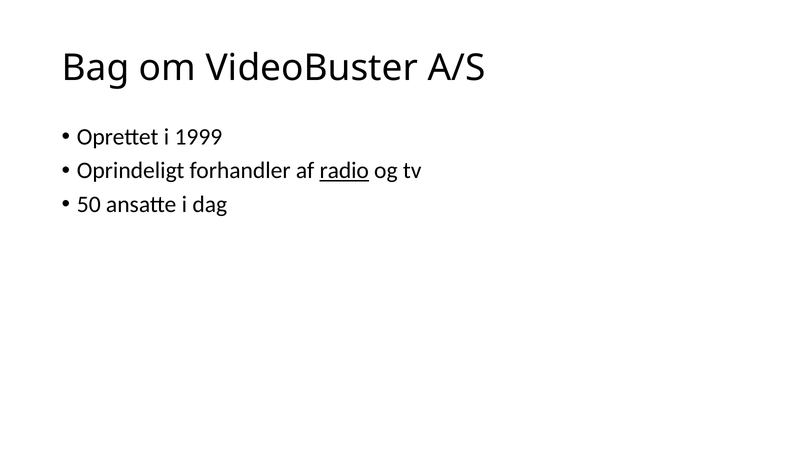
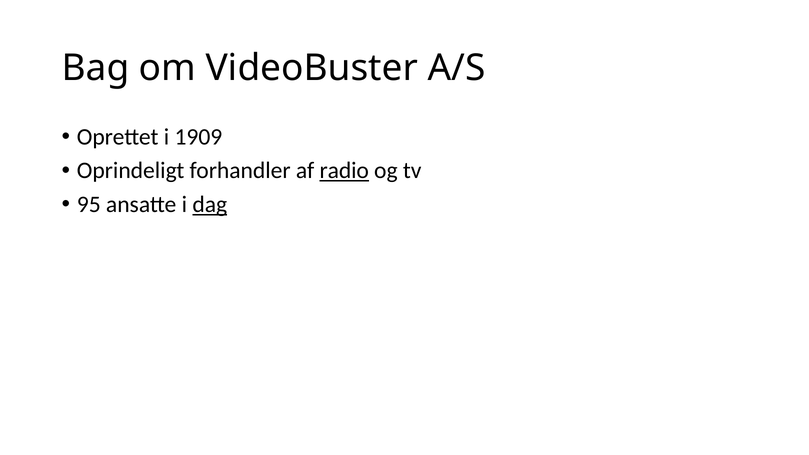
1999: 1999 -> 1909 (198, 137)
50: 50 -> 95 (89, 205)
dag underline: none -> present (210, 205)
